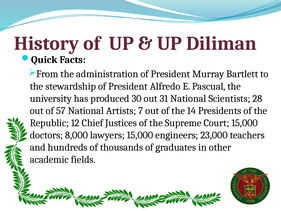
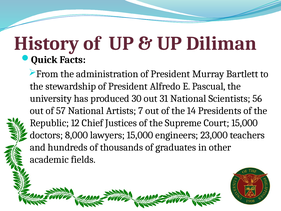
28: 28 -> 56 (257, 98)
